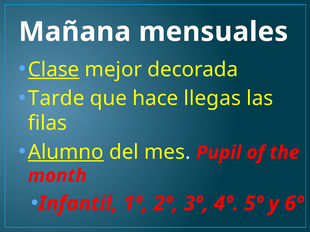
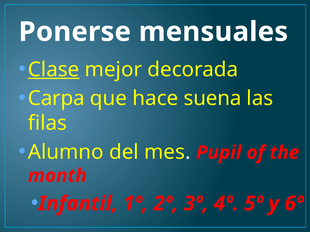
Mañana: Mañana -> Ponerse (75, 32)
Tarde: Tarde -> Carpa (56, 99)
llegas: llegas -> suena (213, 99)
Alumno underline: present -> none (66, 152)
